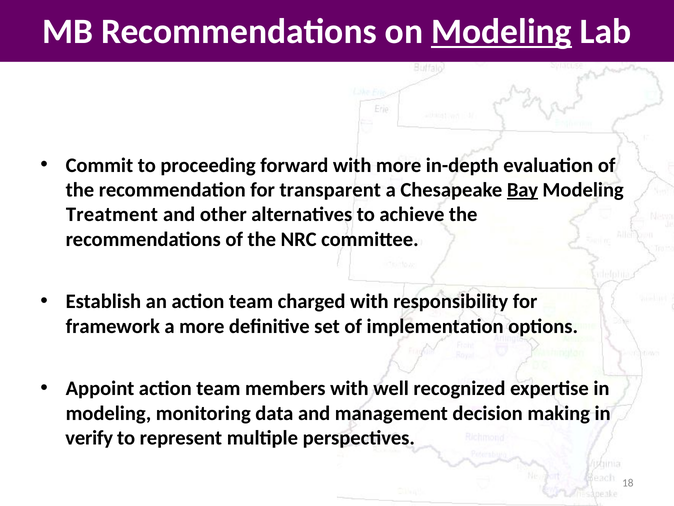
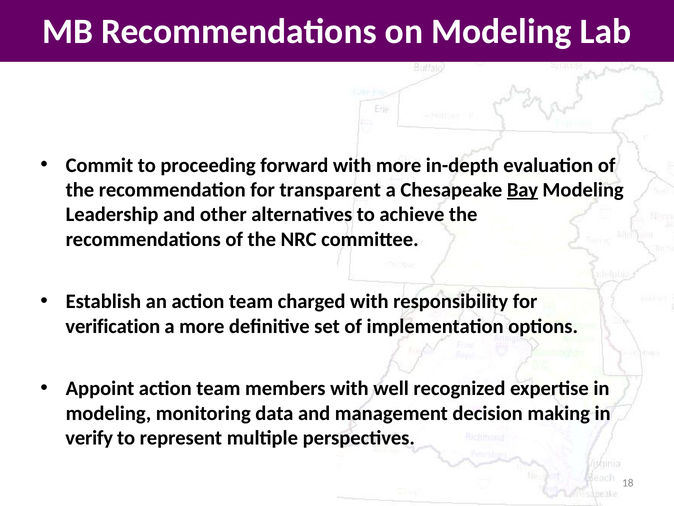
Modeling underline: present -> none (501, 32)
Treatment: Treatment -> Leadership (112, 214)
framework: framework -> verification (113, 326)
